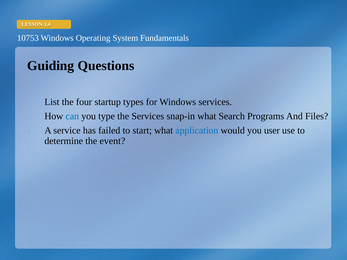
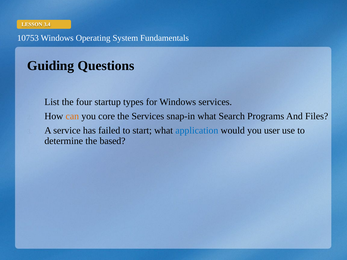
can colour: blue -> orange (72, 116)
type: type -> core (107, 116)
event: event -> based (113, 141)
